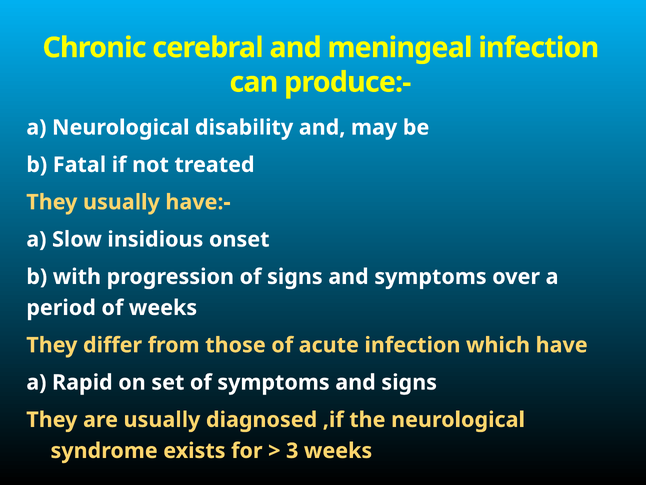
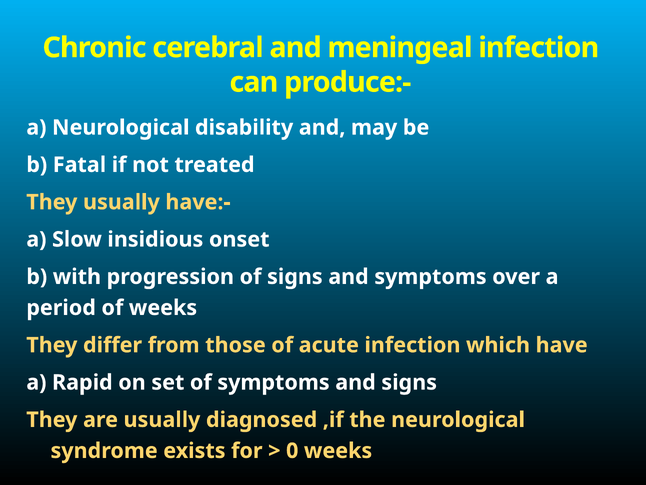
3: 3 -> 0 (292, 450)
